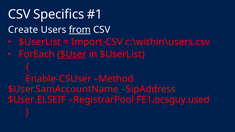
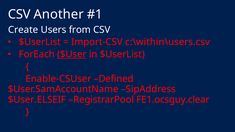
Specifics: Specifics -> Another (59, 14)
from underline: present -> none (80, 30)
Method: Method -> Defined (114, 79)
FE1.ocsguy.used: FE1.ocsguy.used -> FE1.ocsguy.clear (173, 100)
